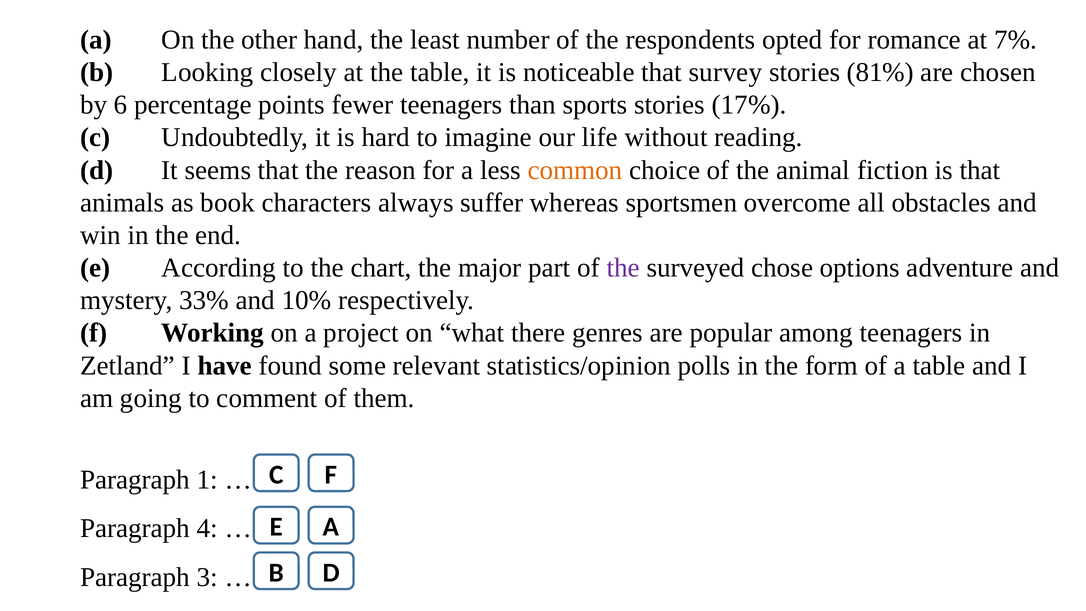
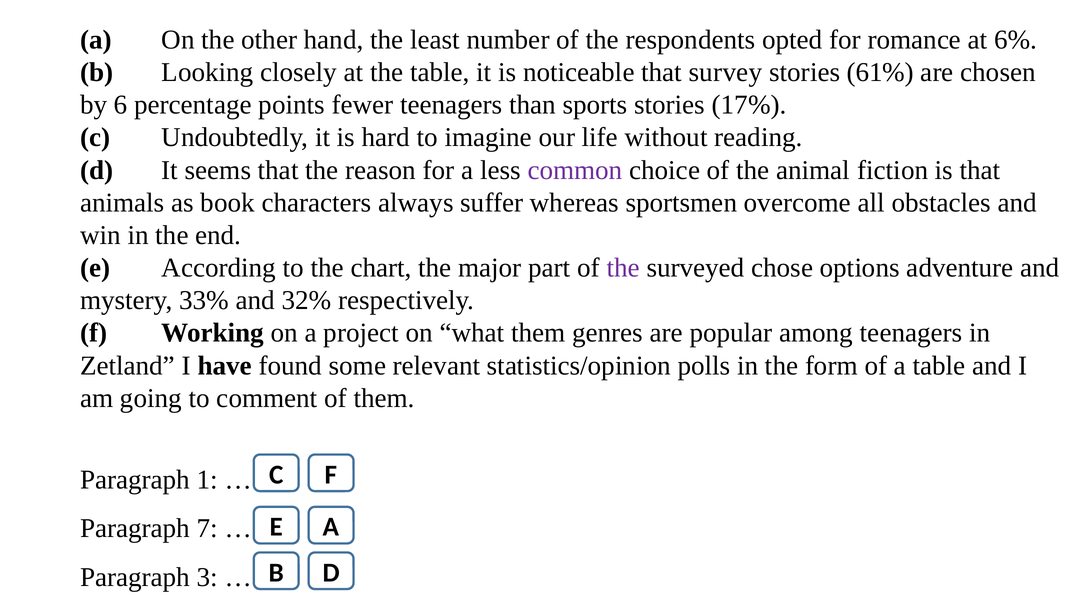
7%: 7% -> 6% (1016, 40)
81%: 81% -> 61% (880, 72)
common colour: orange -> purple (575, 170)
10%: 10% -> 32% (307, 300)
what there: there -> them (538, 333)
4: 4 -> 7 (207, 528)
